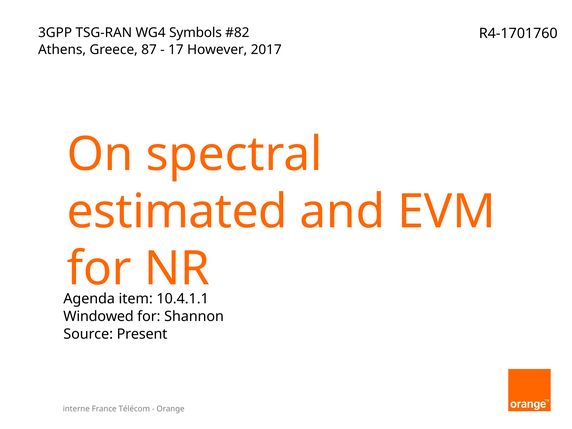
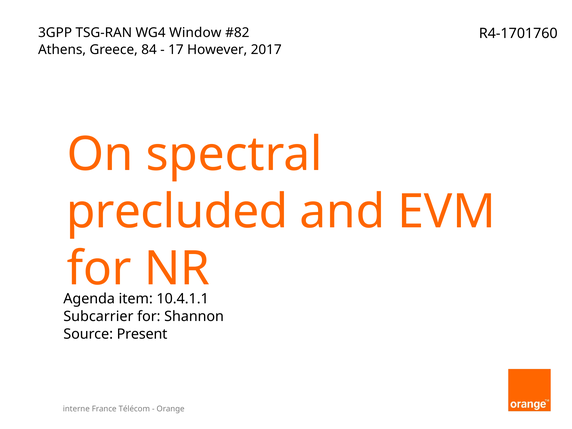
Symbols: Symbols -> Window (195, 33)
87: 87 -> 84 (149, 50)
estimated: estimated -> precluded (177, 212)
Windowed: Windowed -> Subcarrier (98, 316)
